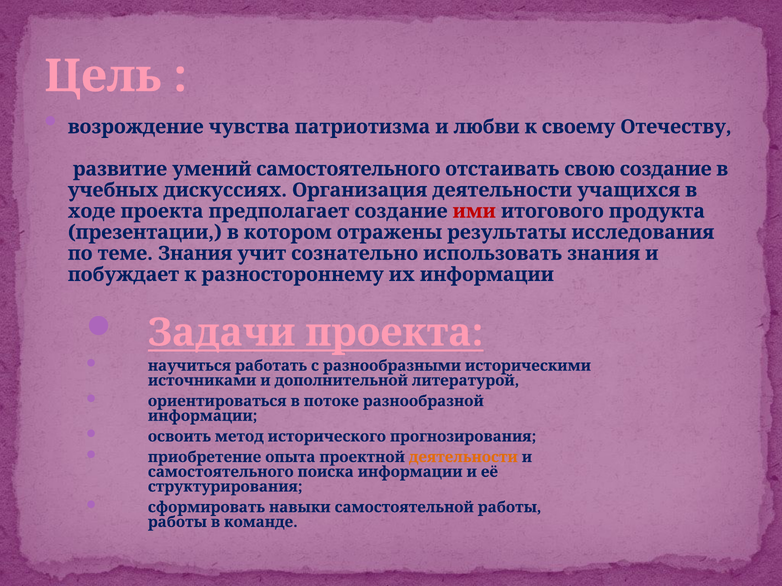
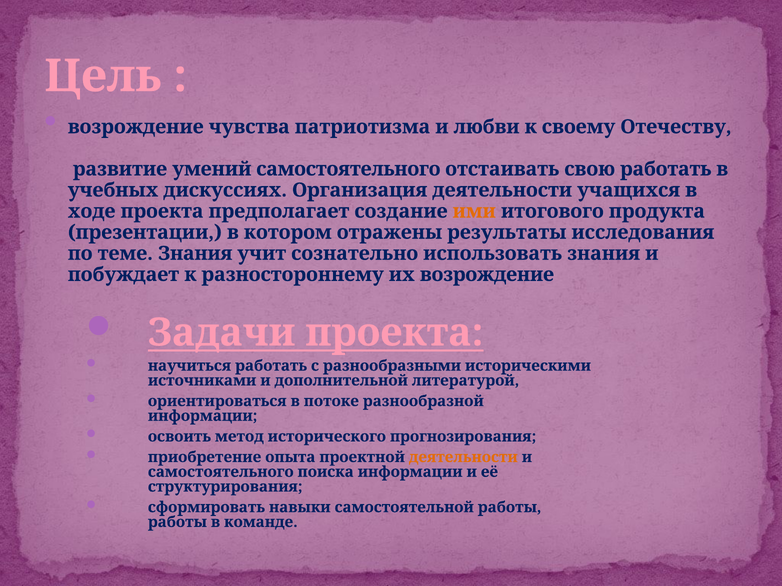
свою создание: создание -> работать (666, 169)
ими colour: red -> orange (474, 211)
их информации: информации -> возрождение (487, 275)
